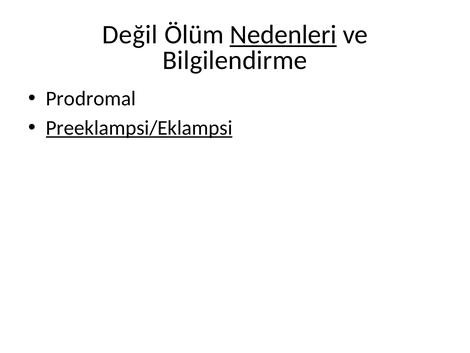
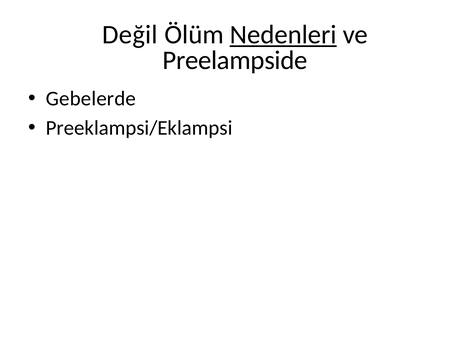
Bilgilendirme: Bilgilendirme -> Preelampside (235, 60)
Prodromal: Prodromal -> Gebelerde (91, 99)
Preeklampsi/Eklampsi underline: present -> none (139, 128)
